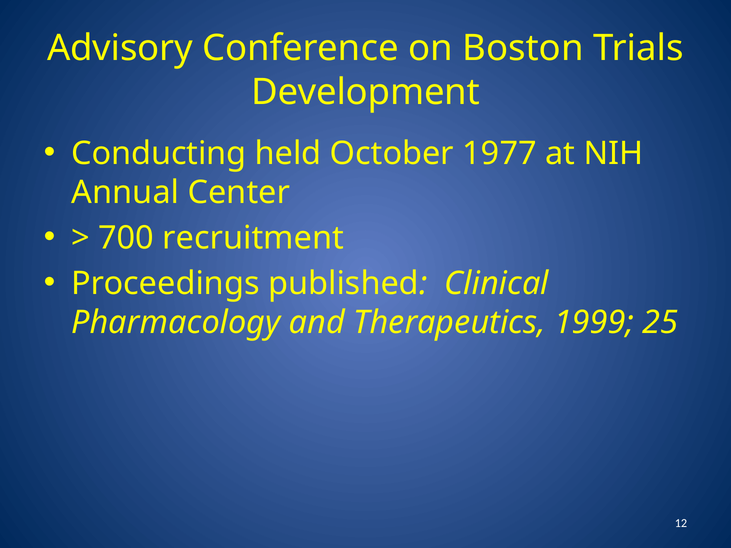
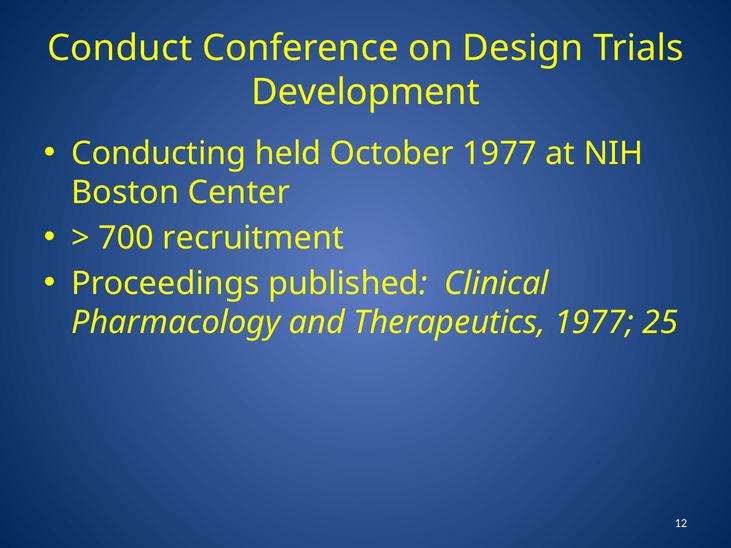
Advisory: Advisory -> Conduct (120, 48)
Boston: Boston -> Design (523, 48)
Annual: Annual -> Boston (125, 192)
Therapeutics 1999: 1999 -> 1977 (594, 322)
